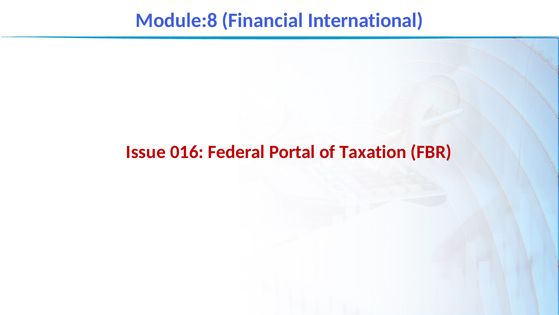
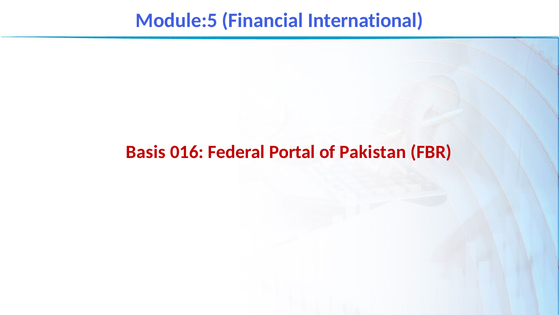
Module:8: Module:8 -> Module:5 (176, 20)
Issue: Issue -> Basis (146, 152)
Taxation: Taxation -> Pakistan (373, 152)
